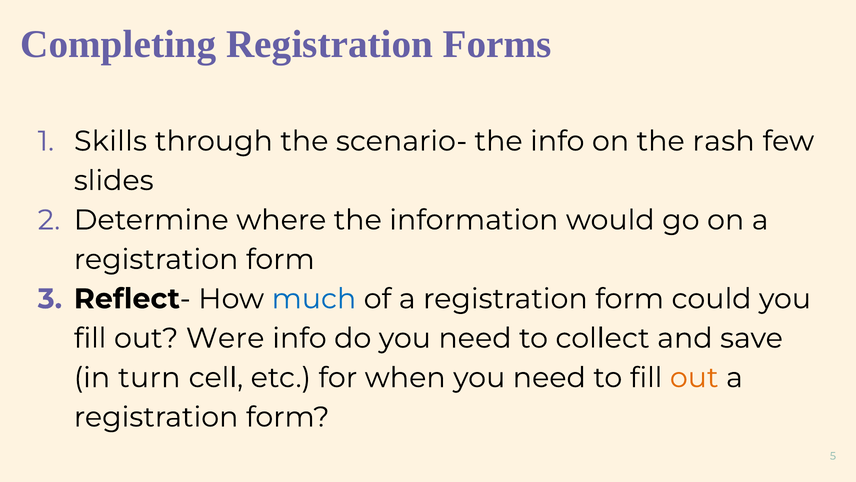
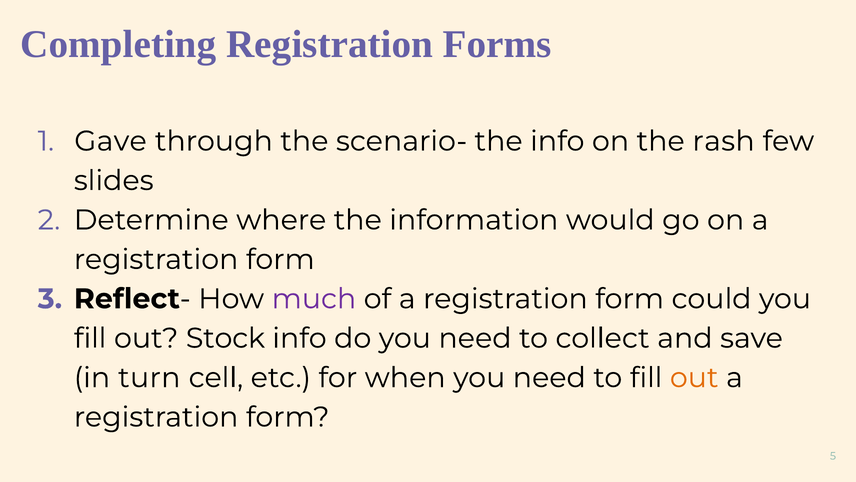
Skills: Skills -> Gave (110, 141)
much colour: blue -> purple (314, 299)
Were: Were -> Stock (225, 338)
